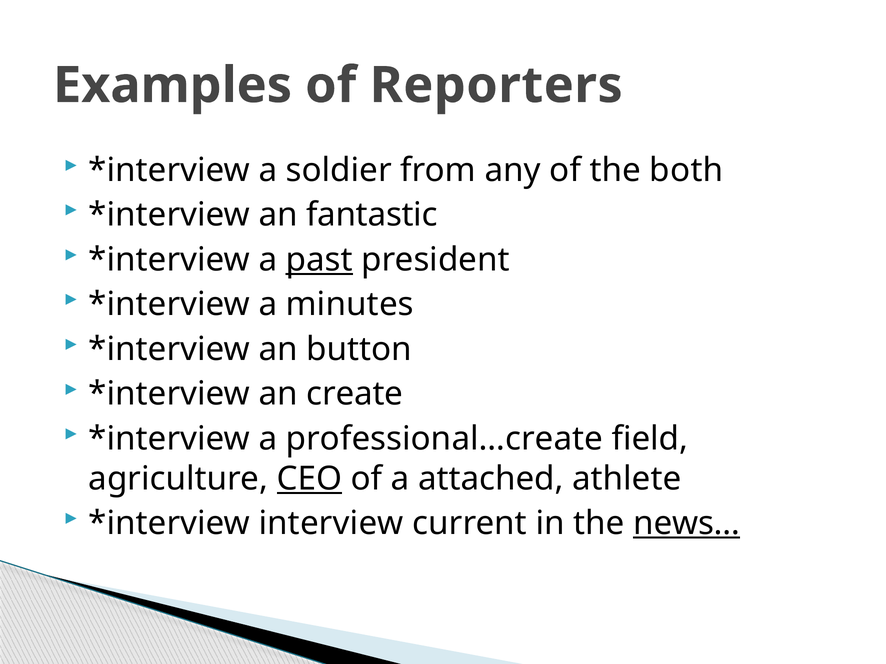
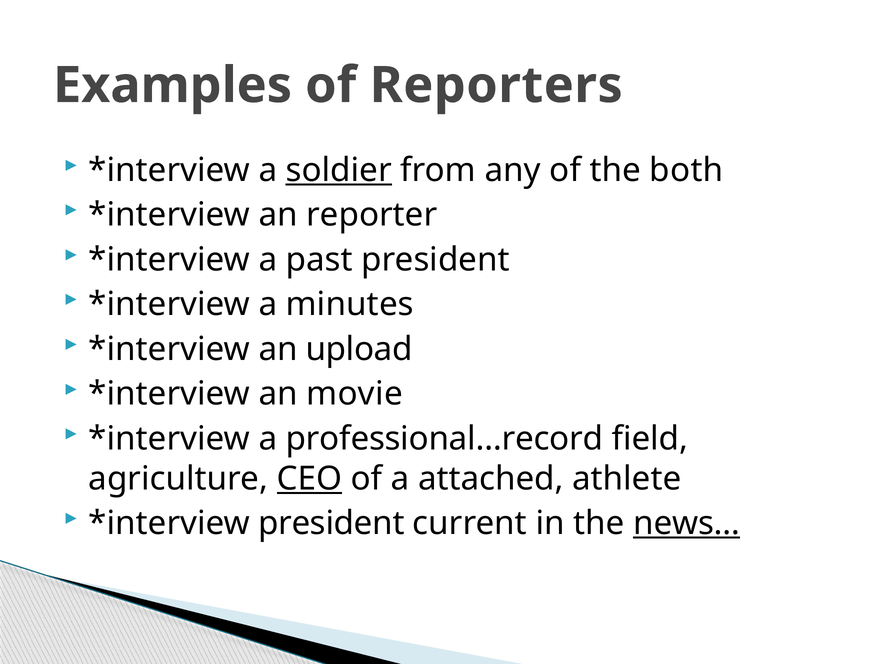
soldier underline: none -> present (339, 170)
fantastic: fantastic -> reporter (372, 215)
past underline: present -> none (319, 260)
button: button -> upload (359, 349)
create: create -> movie (354, 394)
professional…create: professional…create -> professional…record (445, 439)
interview: interview -> president (331, 524)
